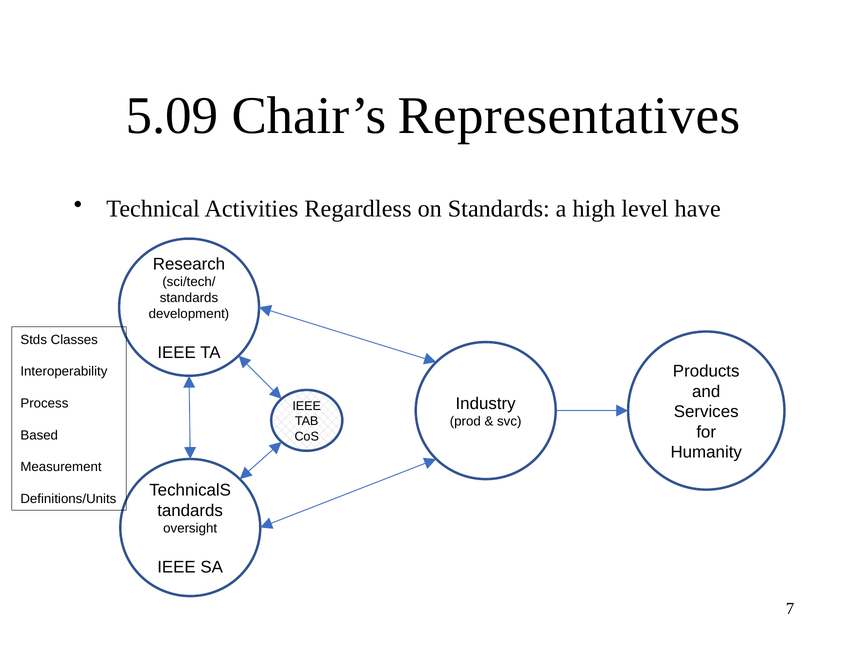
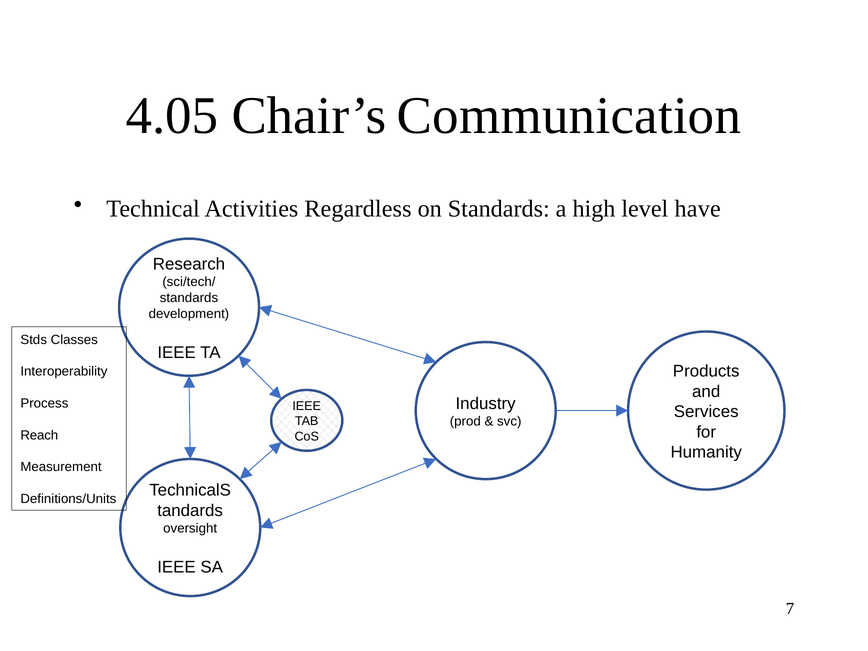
5.09: 5.09 -> 4.05 (172, 116)
Representatives: Representatives -> Communication (569, 116)
Based: Based -> Reach (39, 435)
